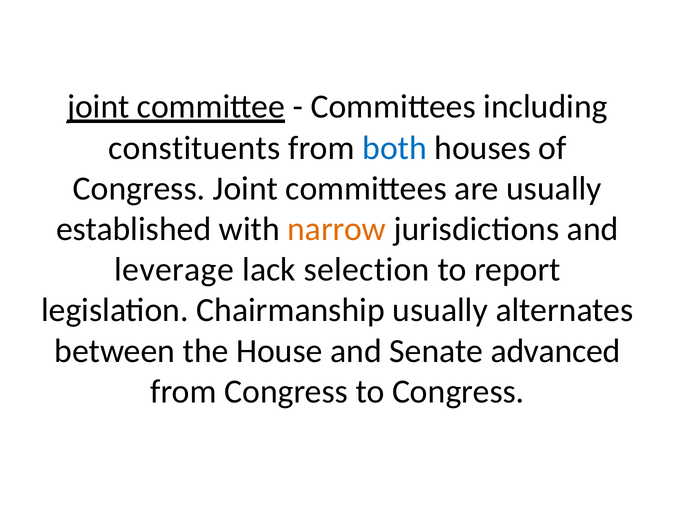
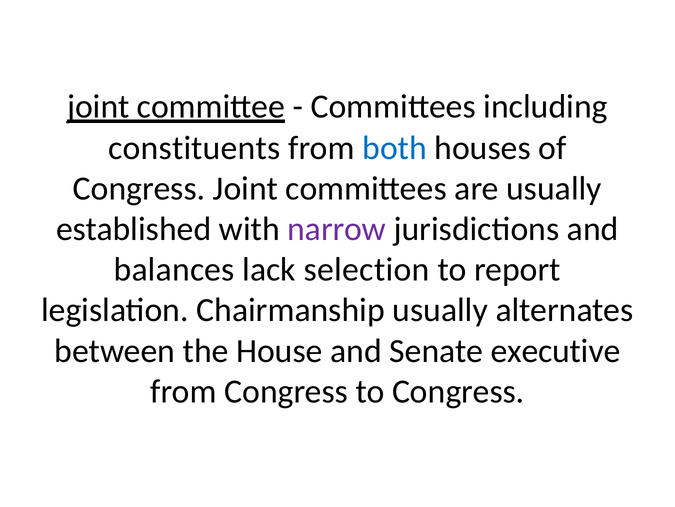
narrow colour: orange -> purple (337, 229)
leverage: leverage -> balances (174, 269)
advanced: advanced -> executive (556, 350)
